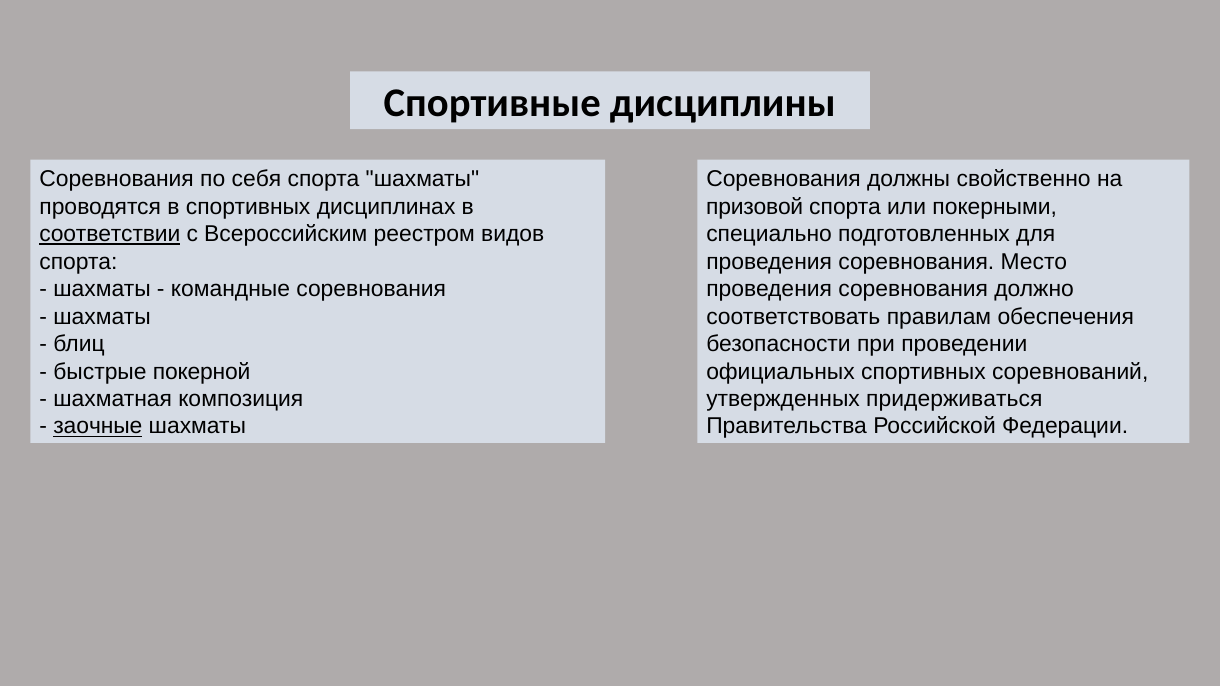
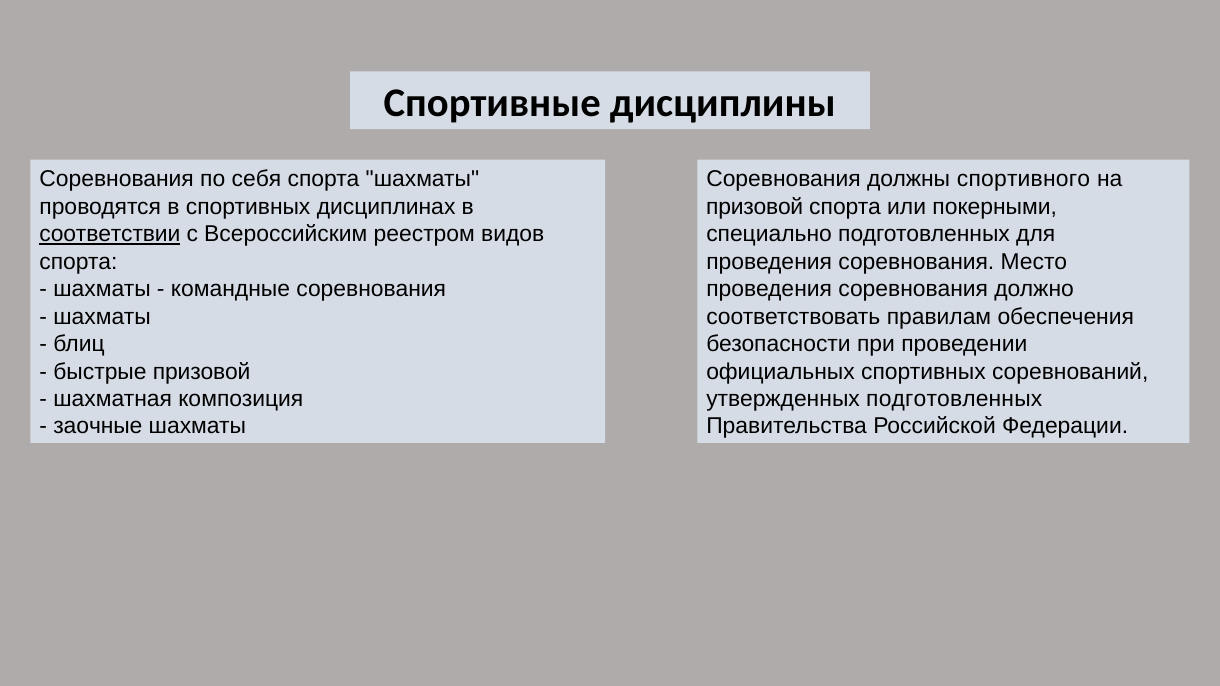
свойственно: свойственно -> спортивного (1024, 179)
быстрые покерной: покерной -> призовой (202, 372)
утвержденных придерживаться: придерживаться -> подготовленных (954, 399)
заочные underline: present -> none (98, 427)
